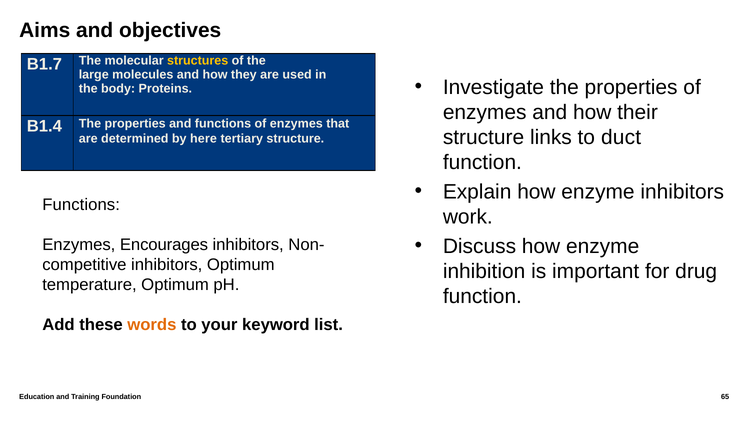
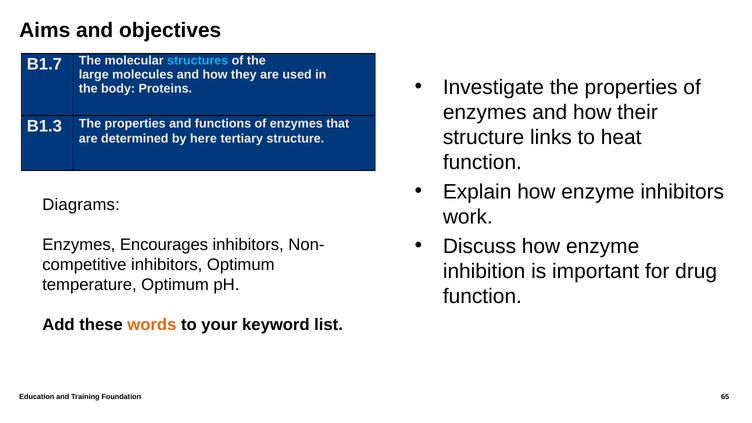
structures colour: yellow -> light blue (198, 61)
B1.4: B1.4 -> B1.3 (44, 126)
duct: duct -> heat (621, 137)
Functions: Functions -> Diagrams (81, 205)
